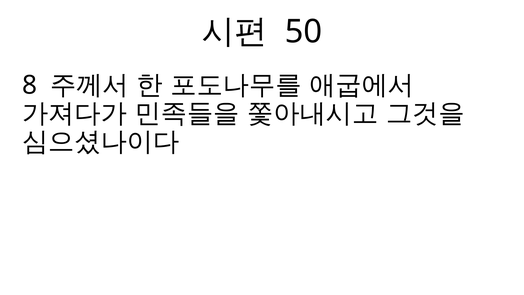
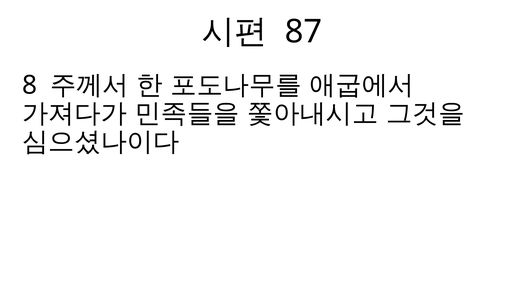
50: 50 -> 87 (304, 32)
